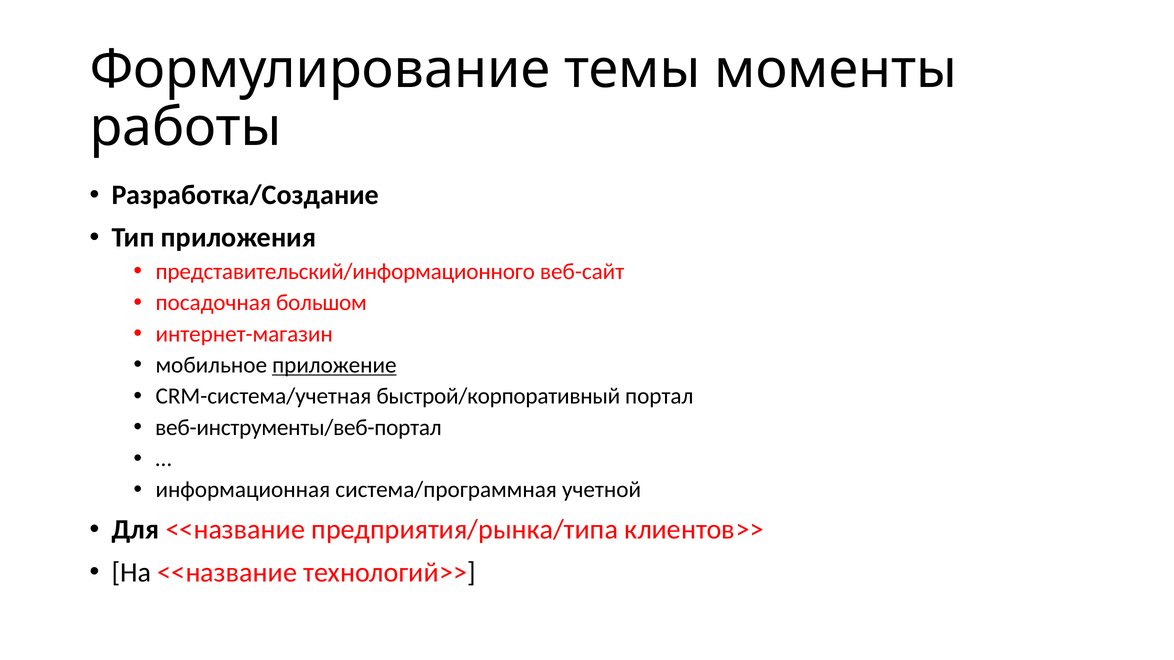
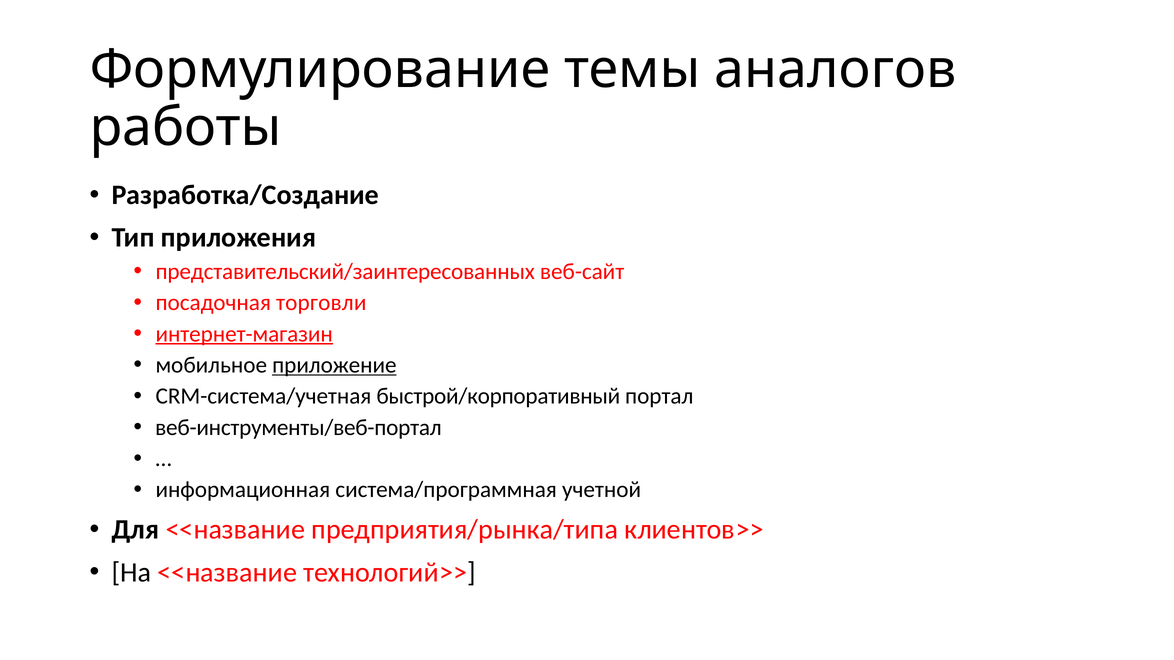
моменты: моменты -> аналогов (836, 70)
представительский/информационного: представительский/информационного -> представительский/заинтересованных (345, 272)
большом: большом -> торговли (321, 303)
интернет-магазин underline: none -> present (244, 334)
